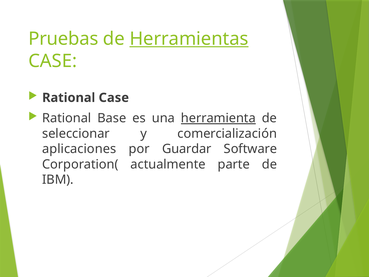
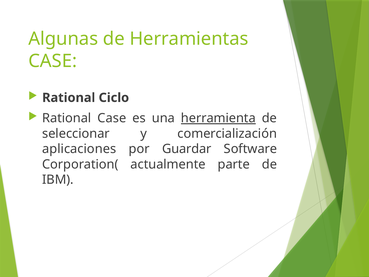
Pruebas: Pruebas -> Algunas (63, 39)
Herramientas underline: present -> none (189, 39)
Rational Case: Case -> Ciclo (114, 98)
Rational Base: Base -> Case (112, 118)
